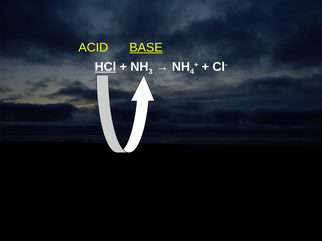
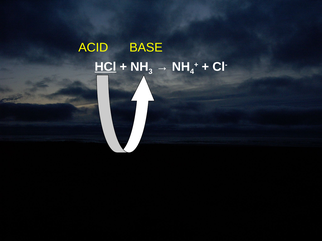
BASE underline: present -> none (146, 48)
